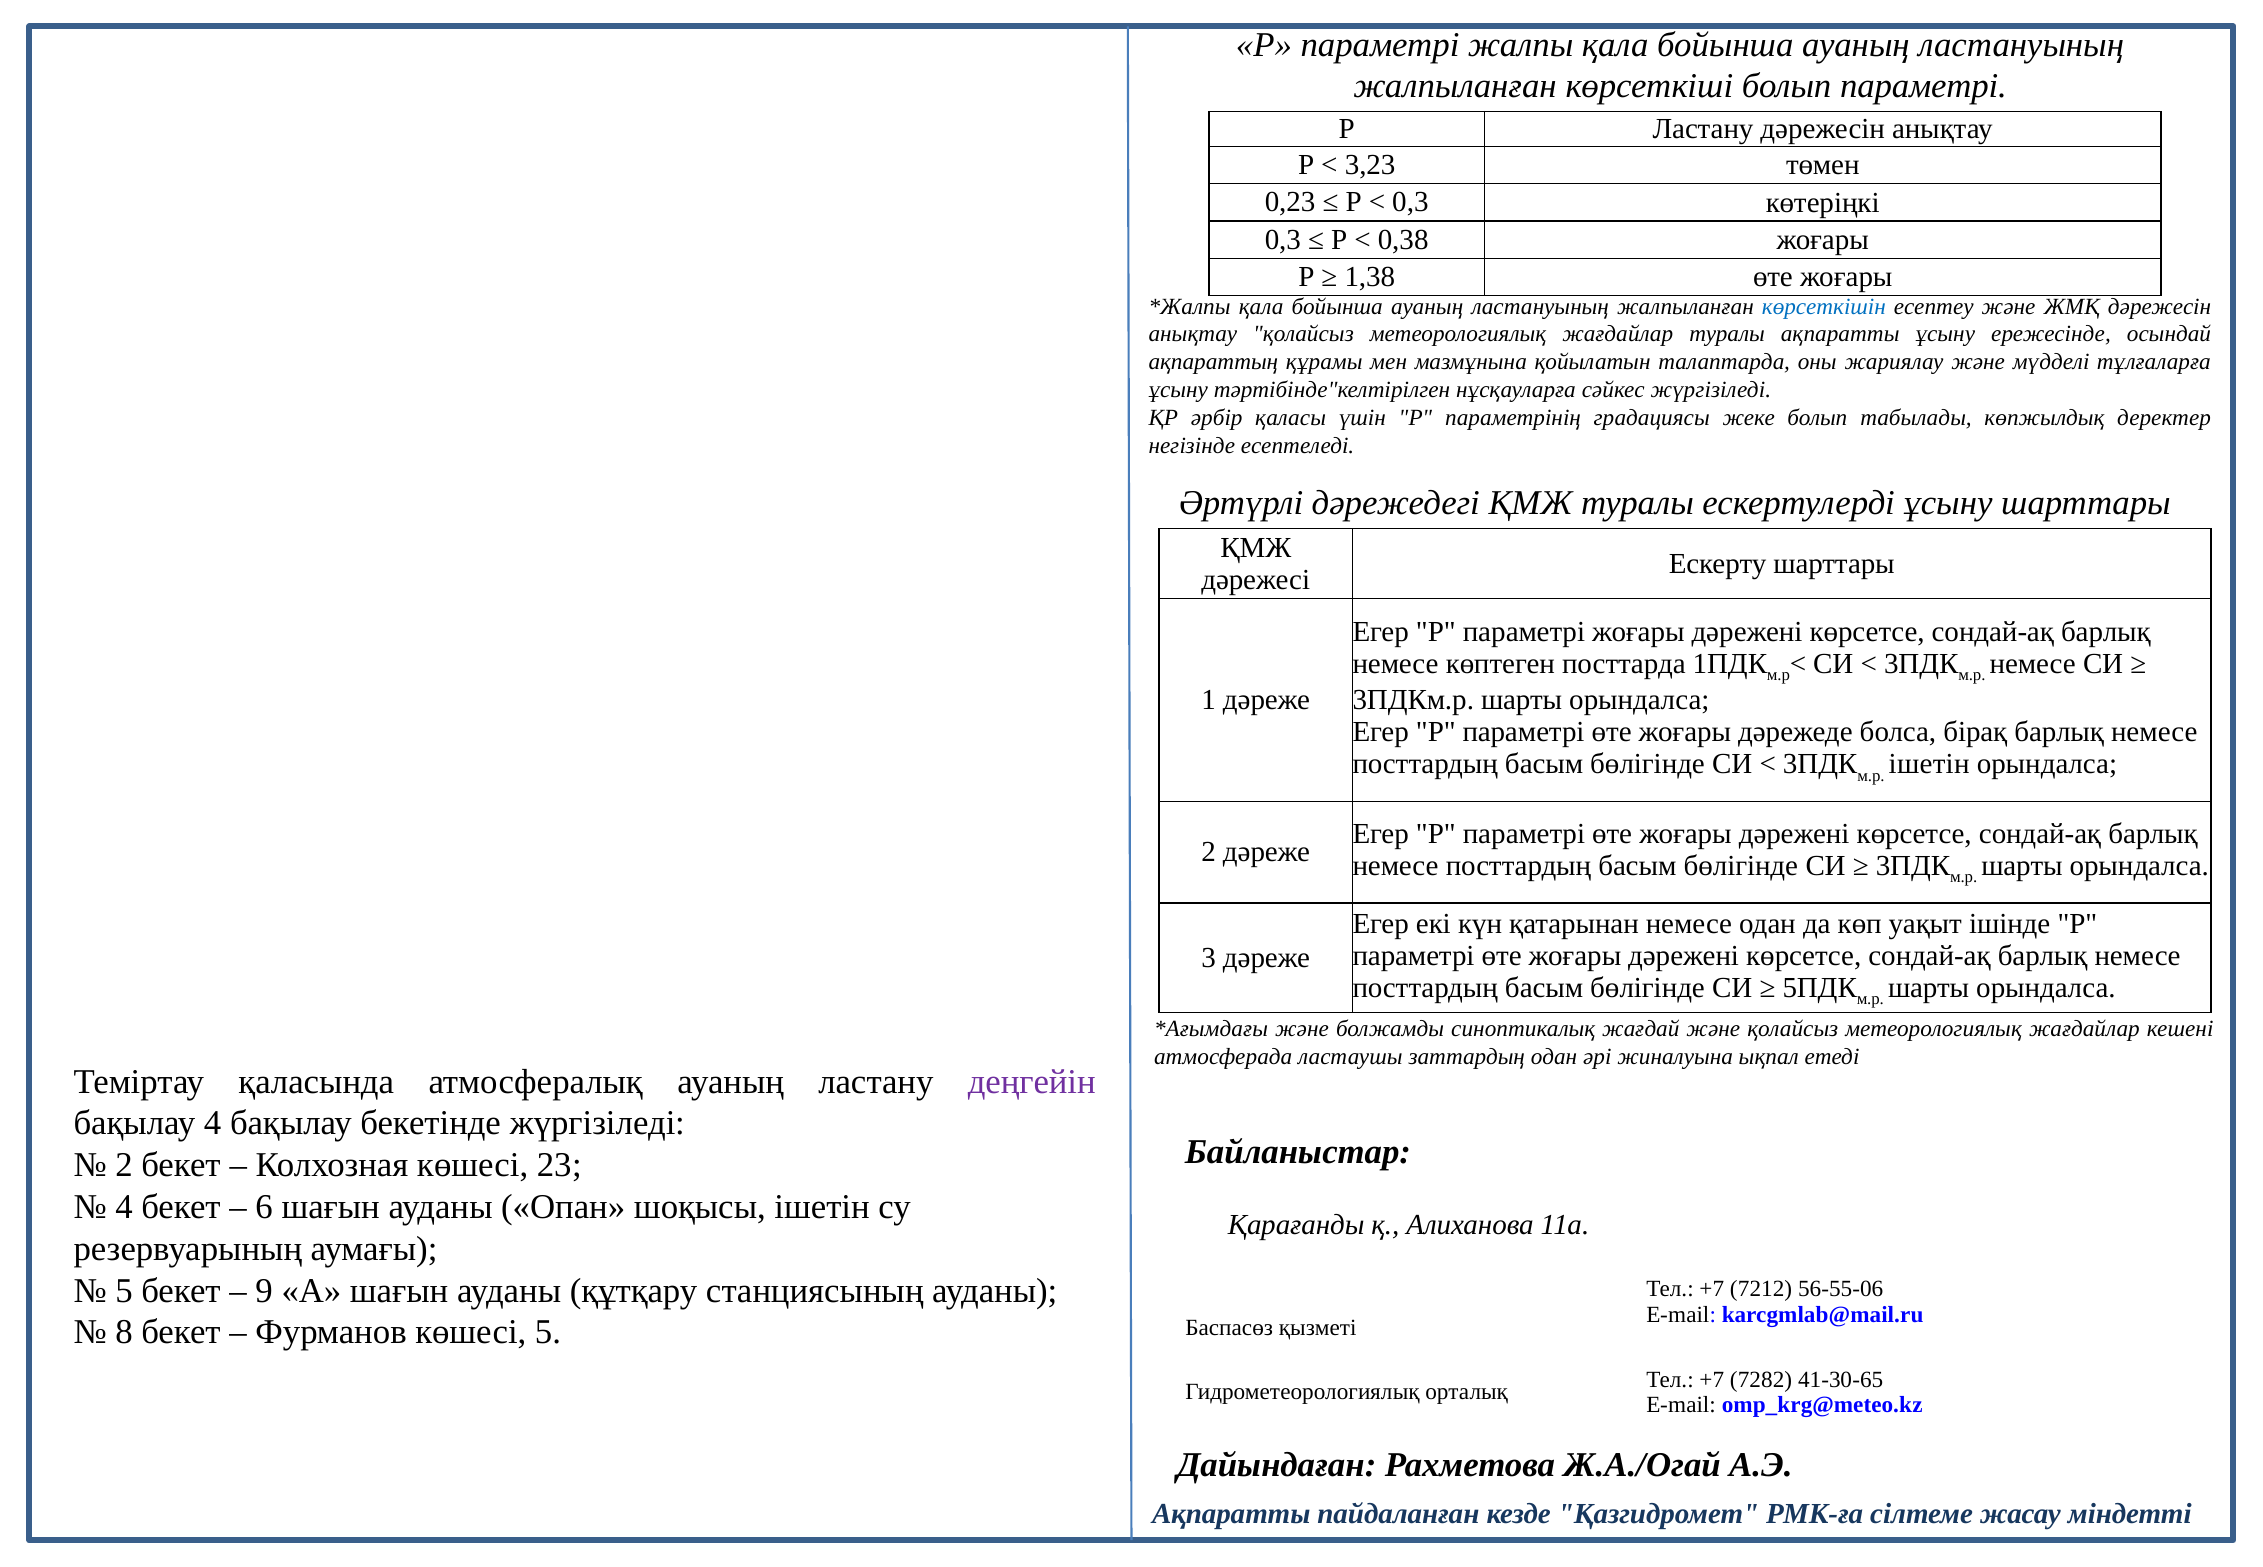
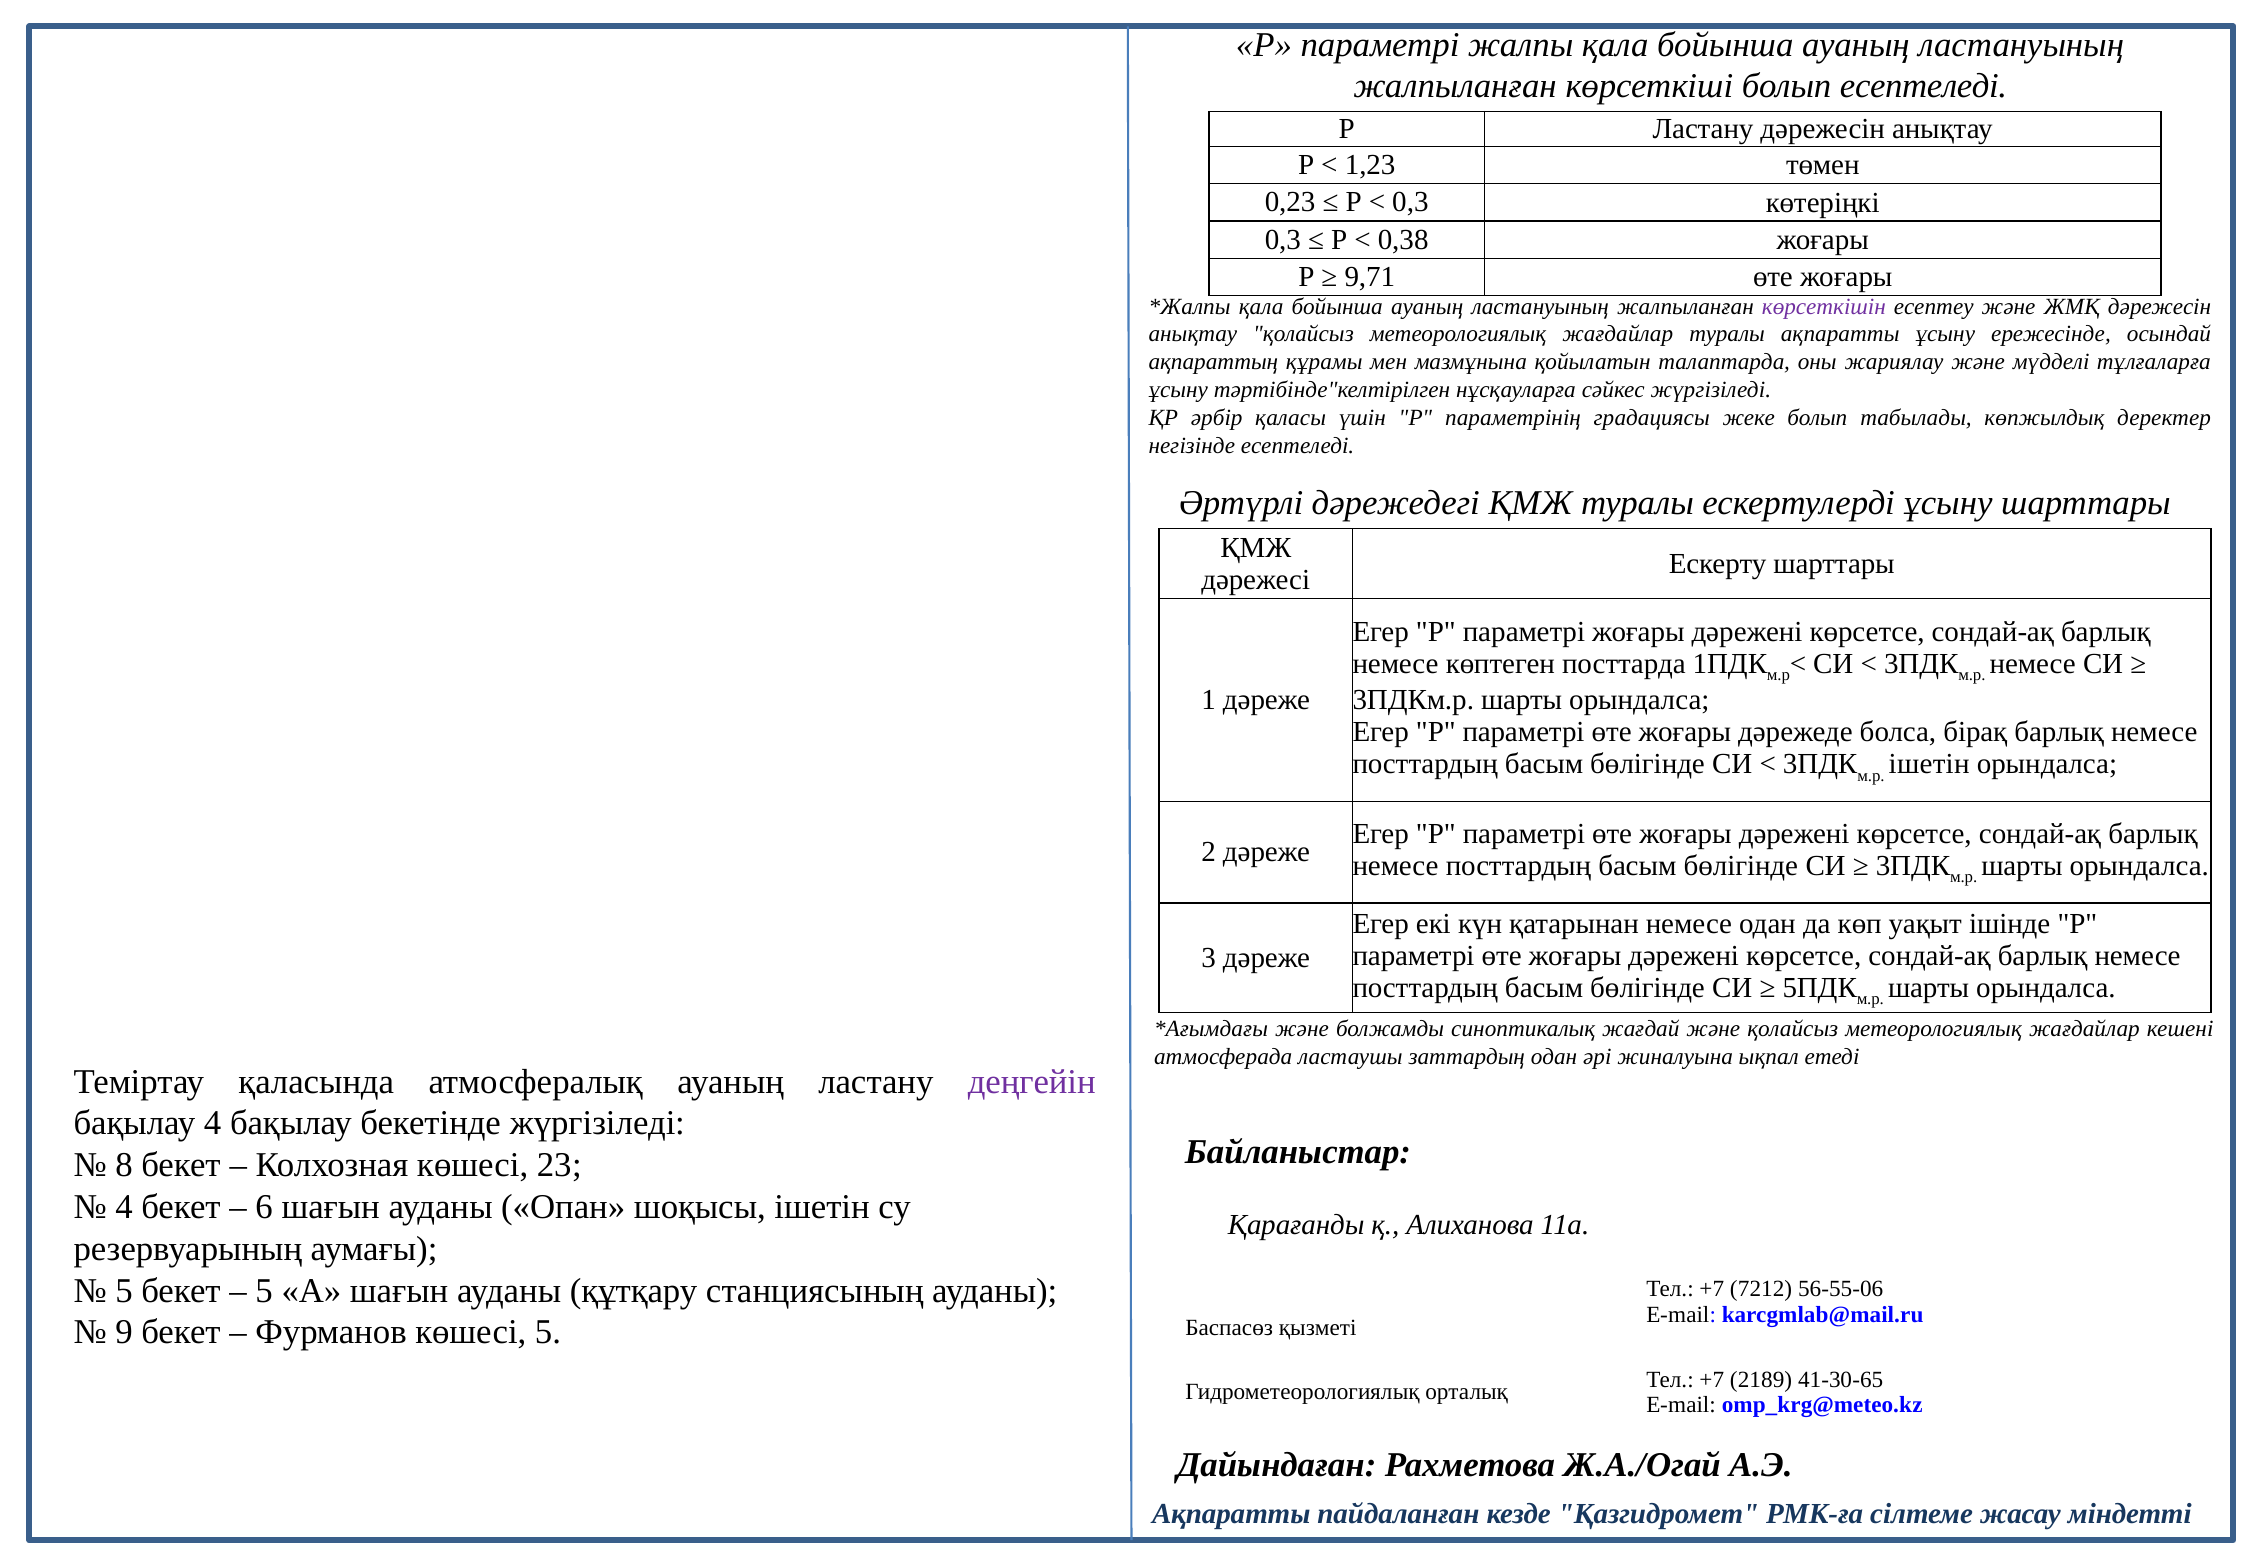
болып параметрі: параметрі -> есептеледі (1924, 86)
3,23: 3,23 -> 1,23 (1370, 165)
1,38: 1,38 -> 9,71 (1370, 277)
көрсеткішін colour: blue -> purple (1824, 306)
2: 2 -> 8 (124, 1165)
9: 9 -> 5 (264, 1290)
8: 8 -> 9 (124, 1332)
7282: 7282 -> 2189 (1761, 1379)
